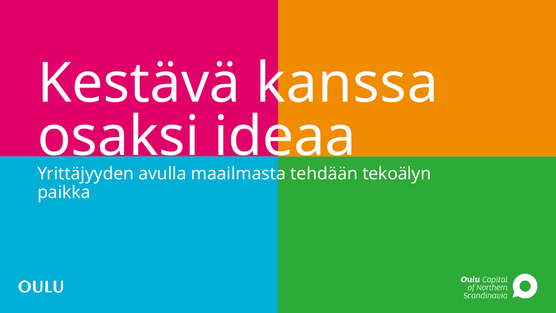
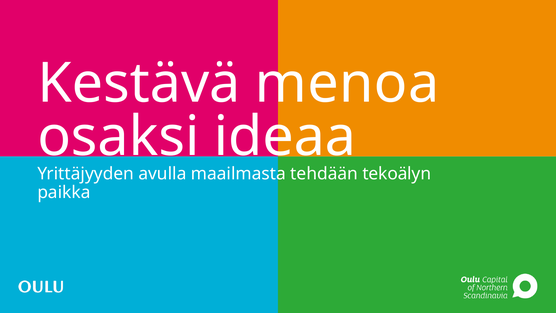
kanssa: kanssa -> menoa (347, 83)
